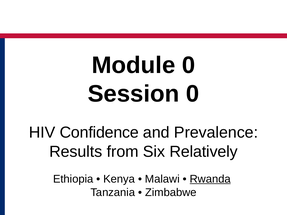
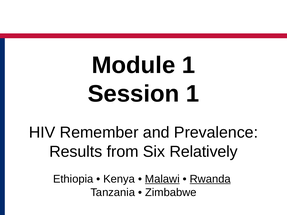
Module 0: 0 -> 1 (189, 65)
Session 0: 0 -> 1 (193, 94)
Confidence: Confidence -> Remember (99, 133)
Malawi underline: none -> present (162, 179)
